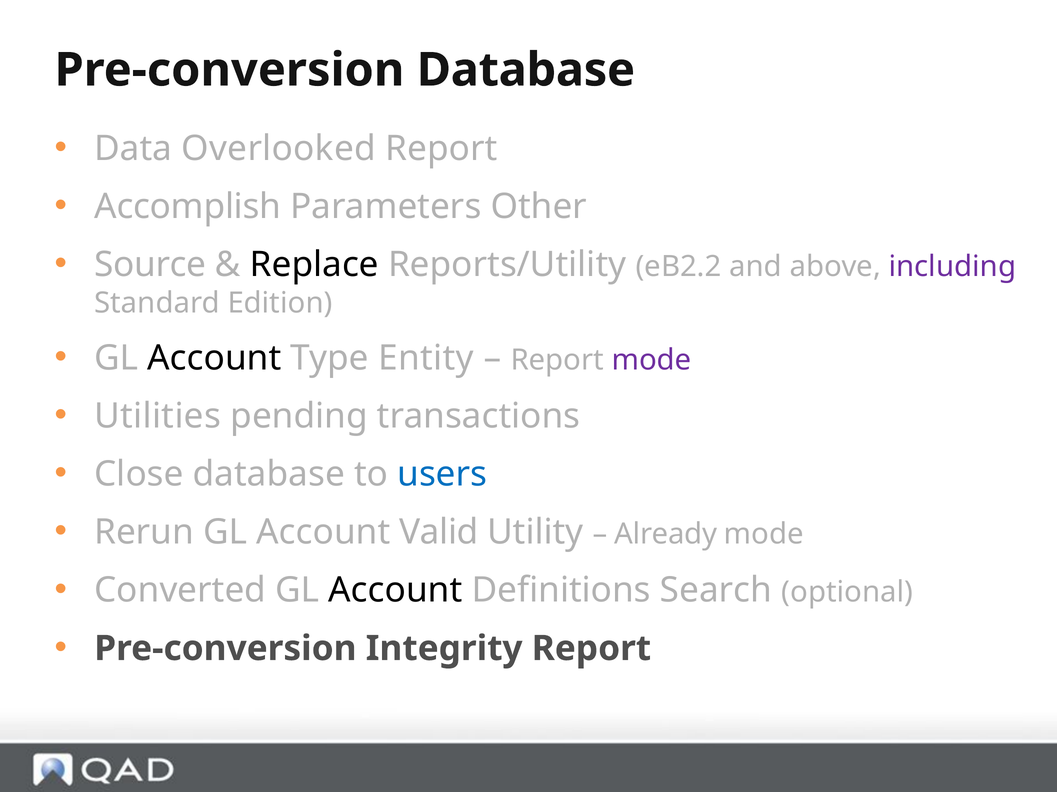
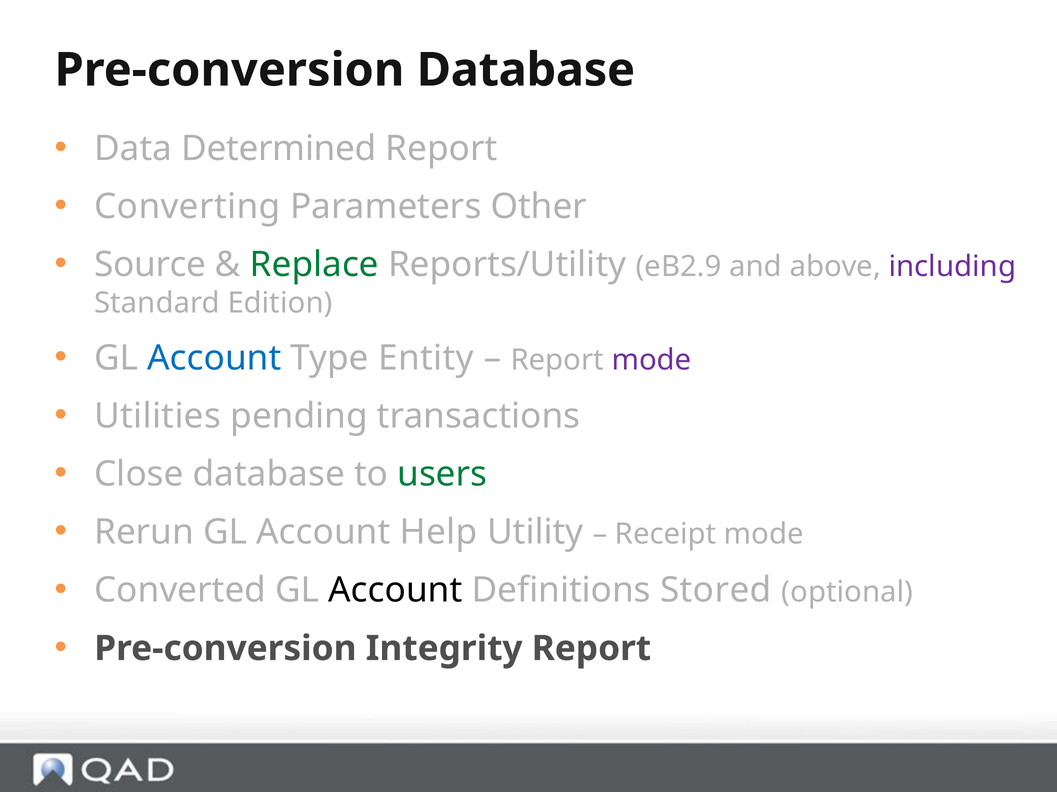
Overlooked: Overlooked -> Determined (279, 149)
Accomplish: Accomplish -> Converting (187, 207)
Replace colour: black -> green (314, 265)
eB2.2: eB2.2 -> eB2.9 (679, 267)
Account colour: black -> blue (214, 358)
users colour: blue -> green (442, 475)
Valid: Valid -> Help (438, 533)
Already: Already -> Receipt (666, 535)
Search: Search -> Stored (716, 591)
